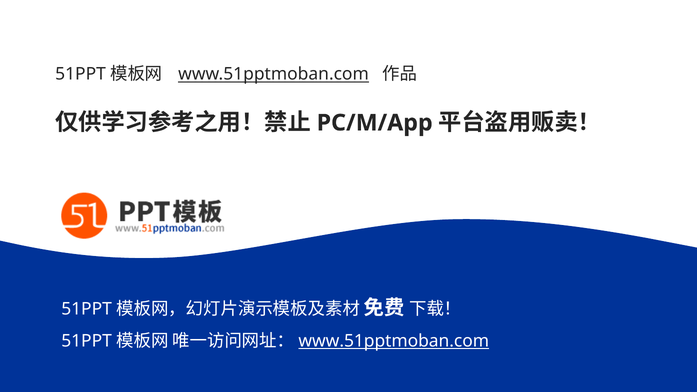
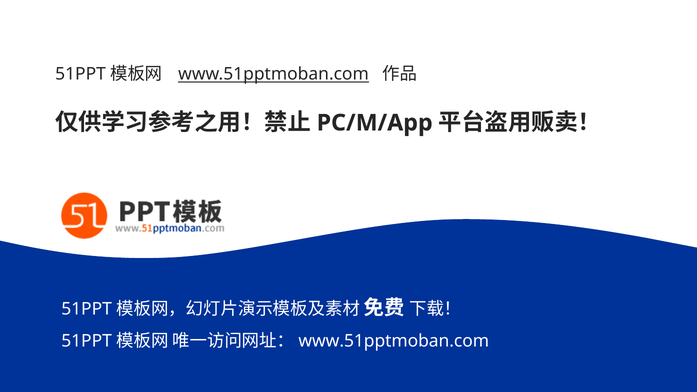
www.51pptmoban.com underline: present -> none (394, 341)
